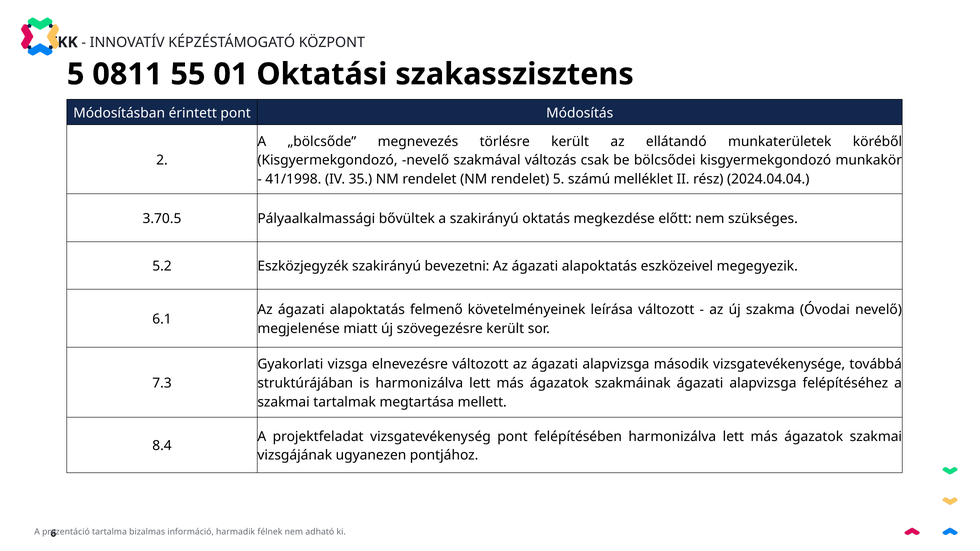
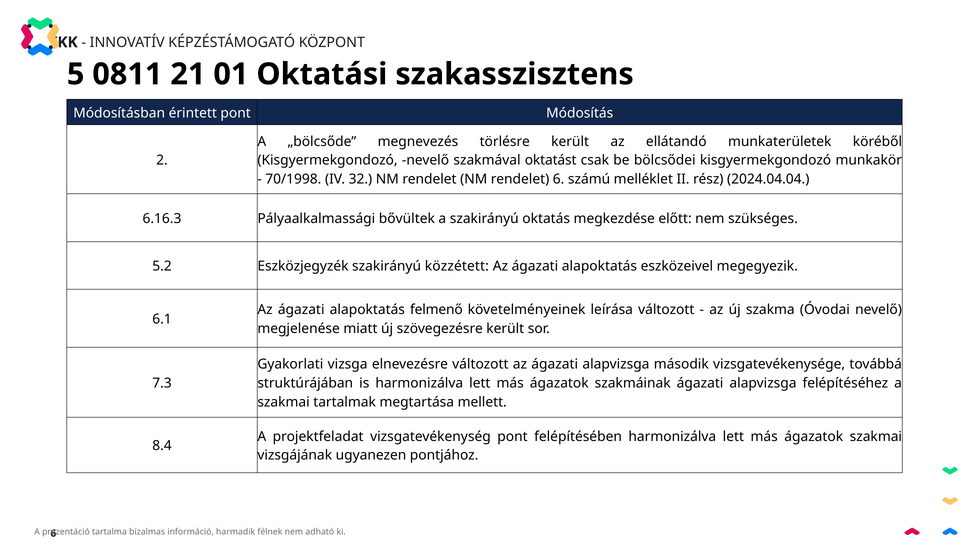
55: 55 -> 21 (188, 74)
változás: változás -> oktatást (551, 160)
41/1998: 41/1998 -> 70/1998 (293, 179)
35: 35 -> 32 (360, 179)
rendelet 5: 5 -> 6 (559, 179)
3.70.5: 3.70.5 -> 6.16.3 (162, 219)
bevezetni: bevezetni -> közzétett (457, 266)
